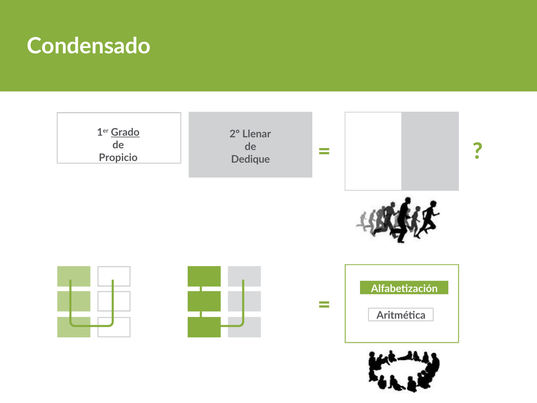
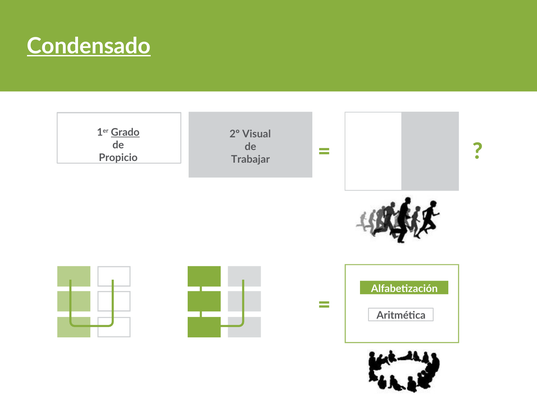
Condensado underline: none -> present (89, 46)
Llenar: Llenar -> Visual (257, 134)
Dedique: Dedique -> Trabajar (250, 159)
